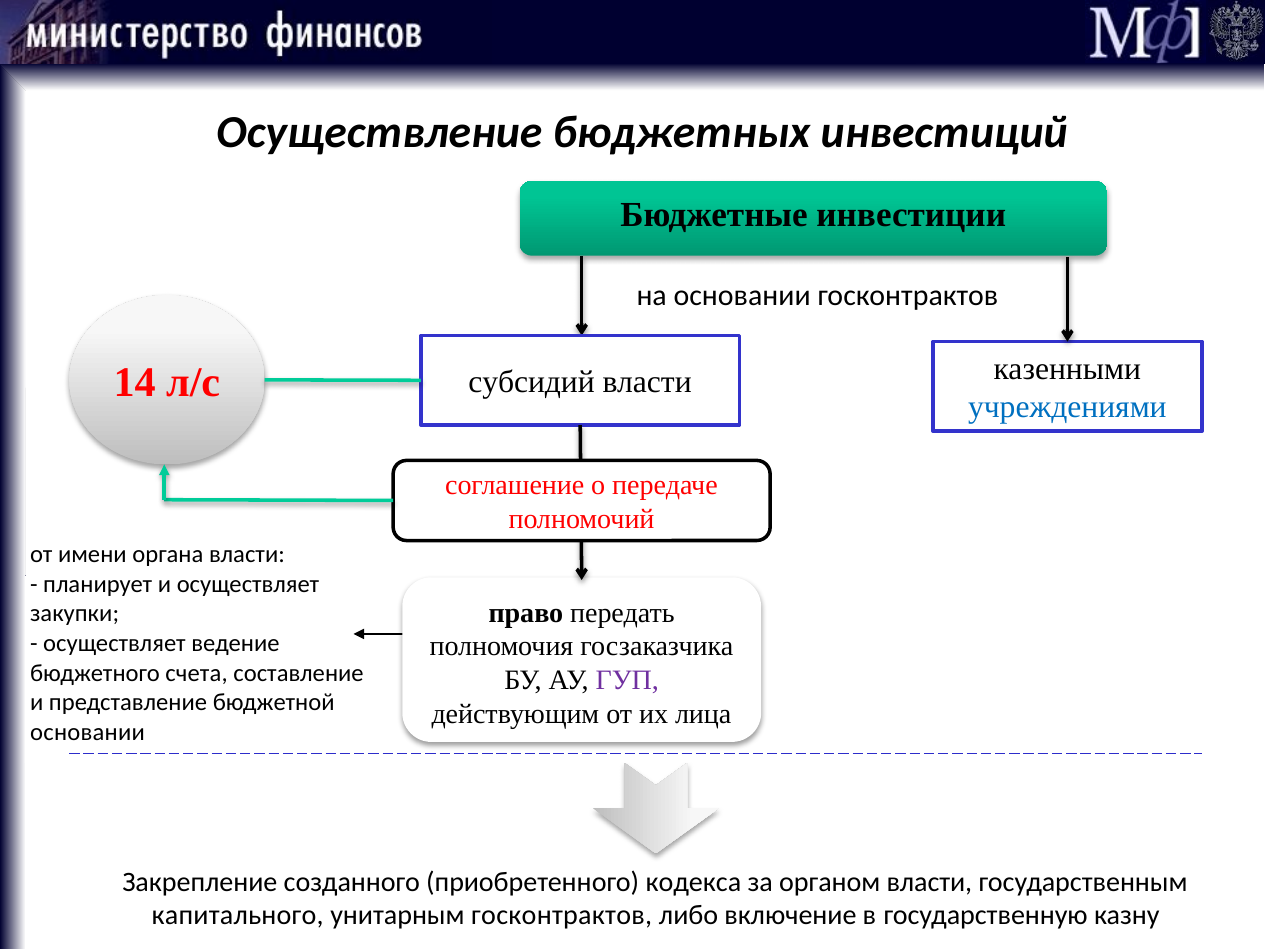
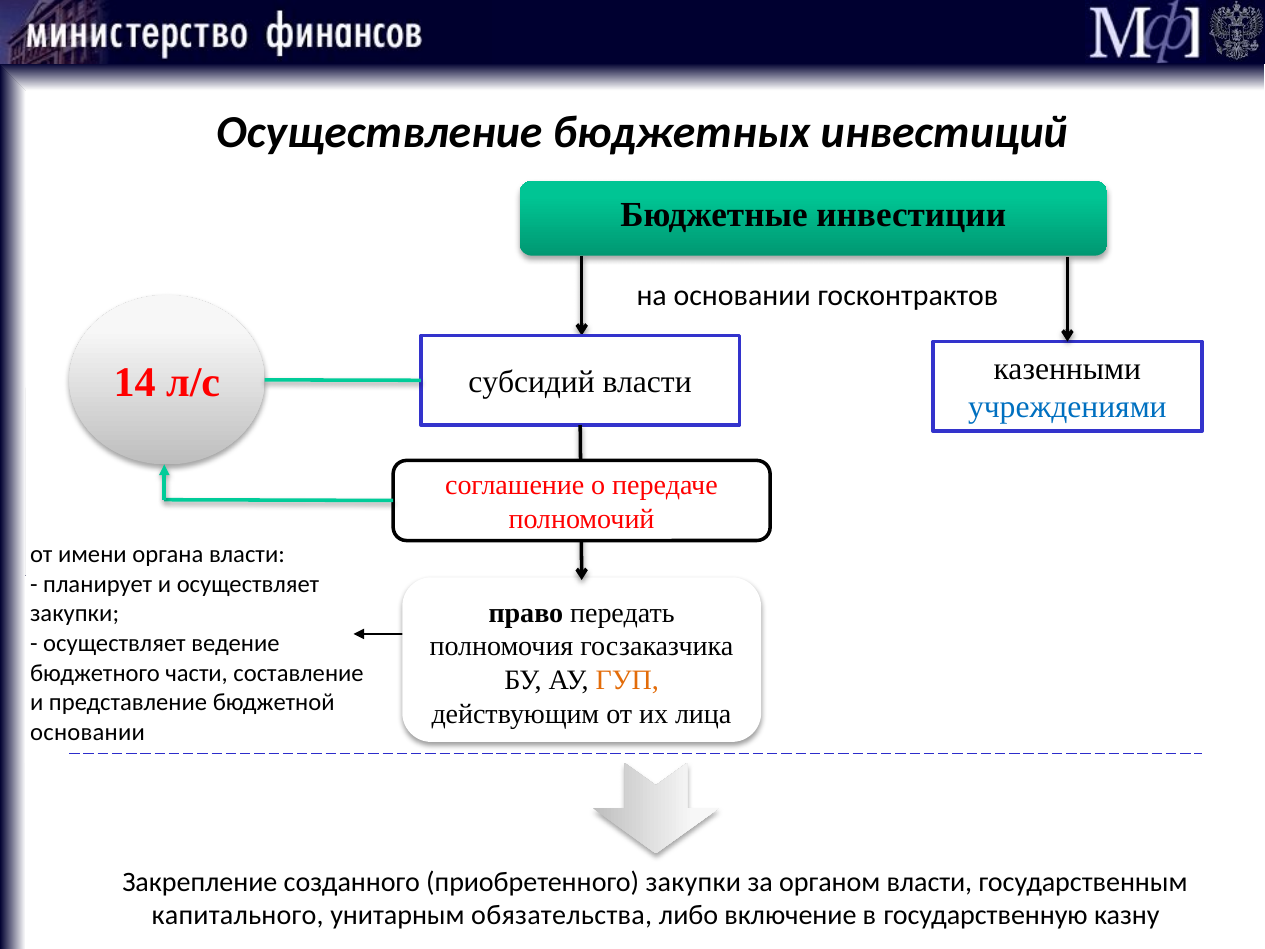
счета: счета -> части (197, 673)
ГУП colour: purple -> orange (627, 680)
приобретенного кодекса: кодекса -> закупки (693, 882)
унитарным госконтрактов: госконтрактов -> обязательства (562, 915)
